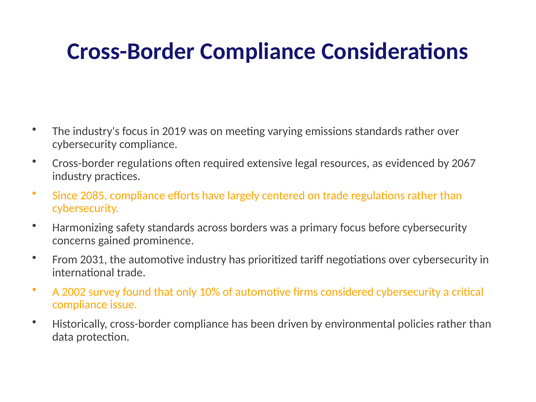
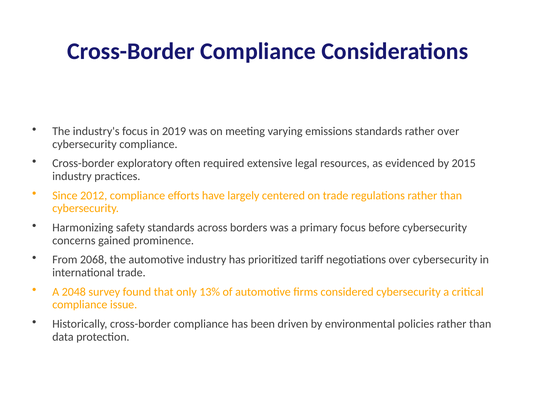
Cross-border regulations: regulations -> exploratory (145, 163)
2067: 2067 -> 2015 (464, 163)
2085: 2085 -> 2012 (94, 195)
2031: 2031 -> 2068 (94, 260)
2002: 2002 -> 2048 (74, 292)
10%: 10% -> 13% (210, 292)
